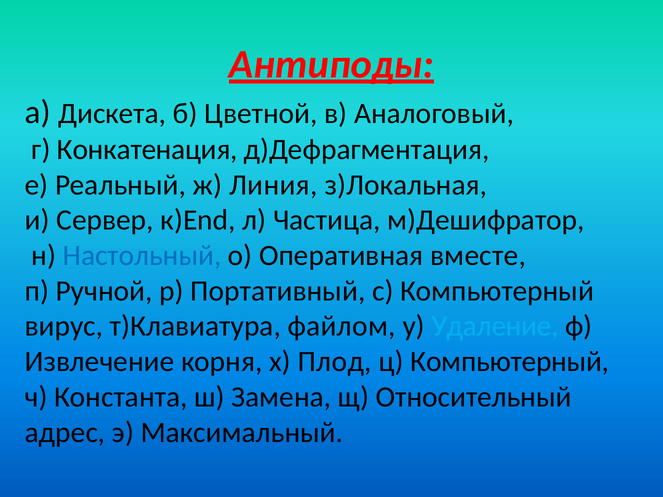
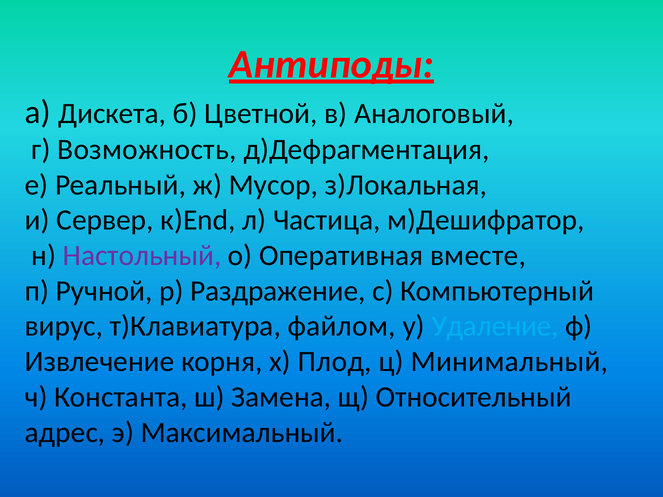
Конкатенация: Конкатенация -> Возможность (147, 150)
Линия: Линия -> Мусор (273, 185)
Настольный colour: blue -> purple (142, 256)
Портативный: Портативный -> Раздражение (278, 291)
ц Компьютерный: Компьютерный -> Минимальный (509, 362)
